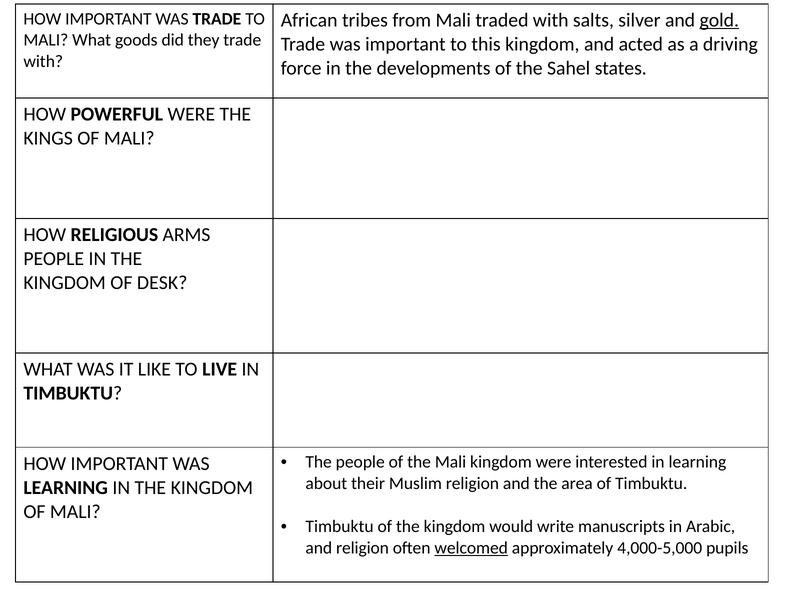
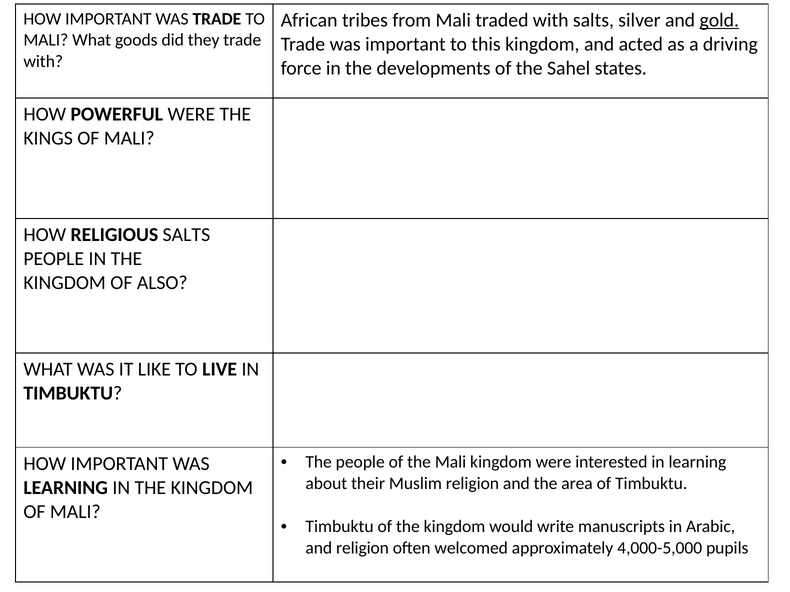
RELIGIOUS ARMS: ARMS -> SALTS (186, 235)
DESK: DESK -> ALSO (162, 283)
welcomed underline: present -> none (471, 548)
